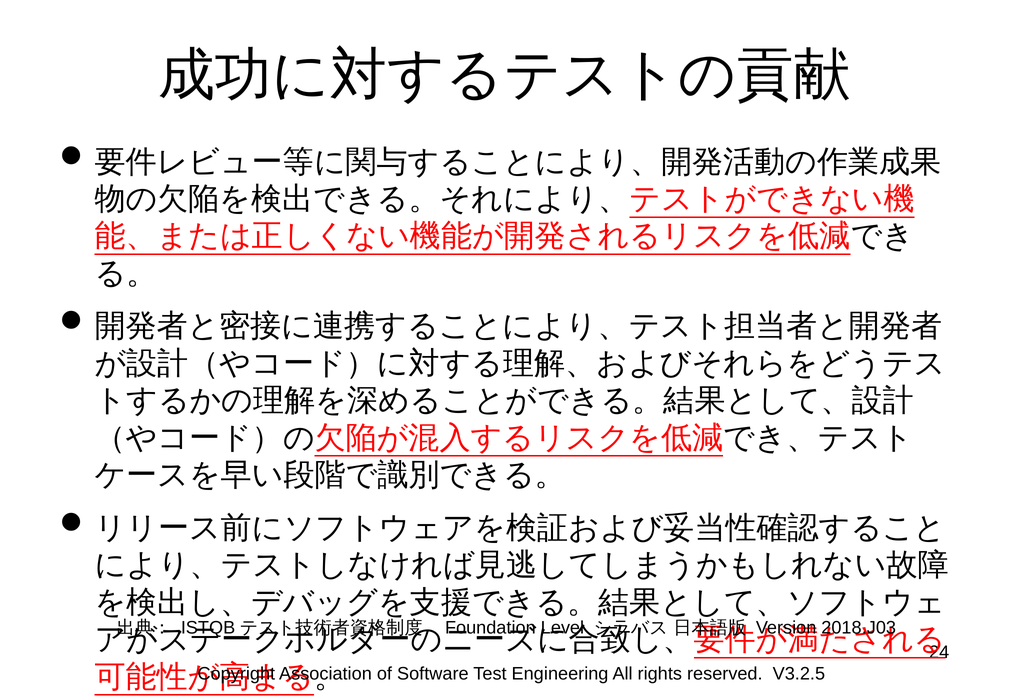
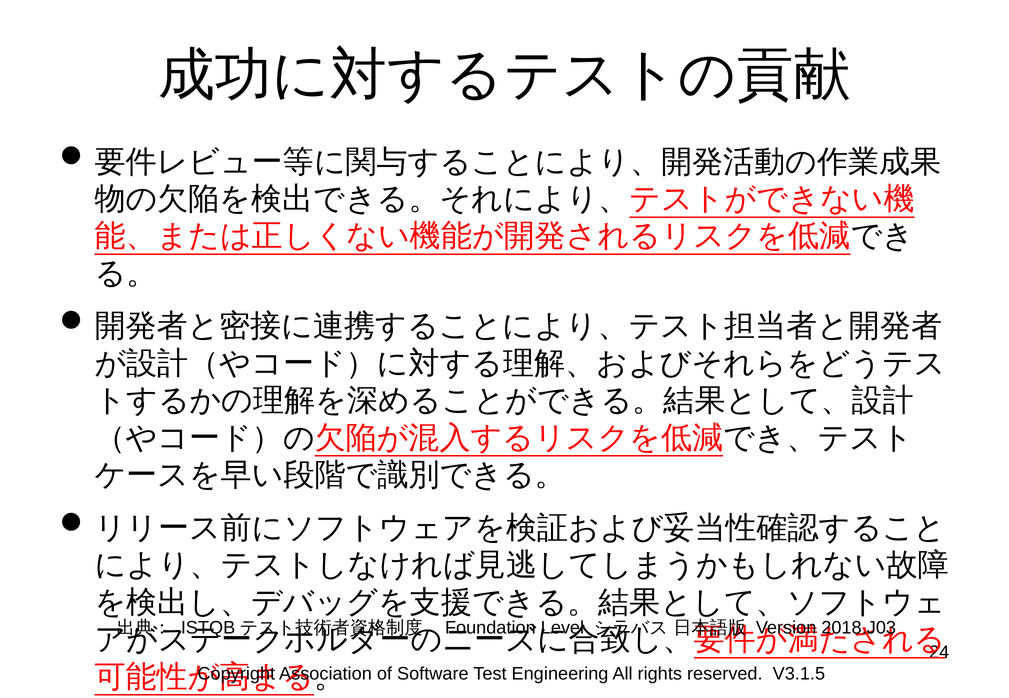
V3.2.5: V3.2.5 -> V3.1.5 (799, 674)
